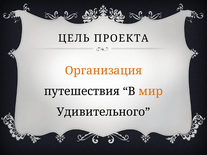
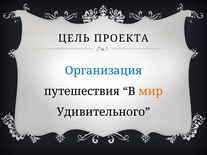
Организация colour: orange -> blue (103, 71)
